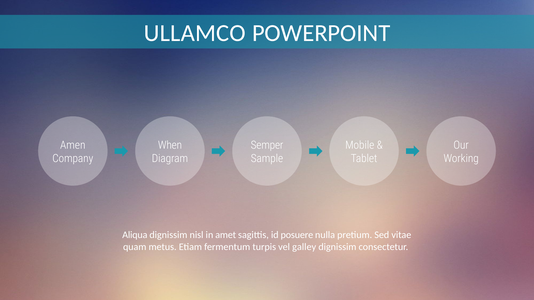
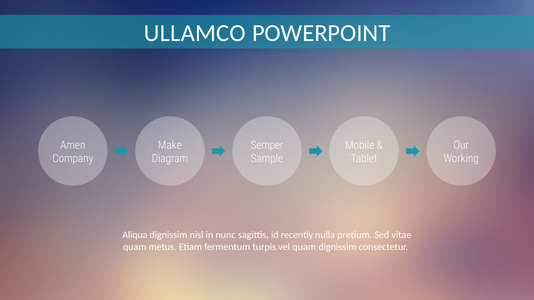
When: When -> Make (170, 145)
amet: amet -> nunc (226, 235)
posuere: posuere -> recently (297, 235)
vel galley: galley -> quam (304, 247)
